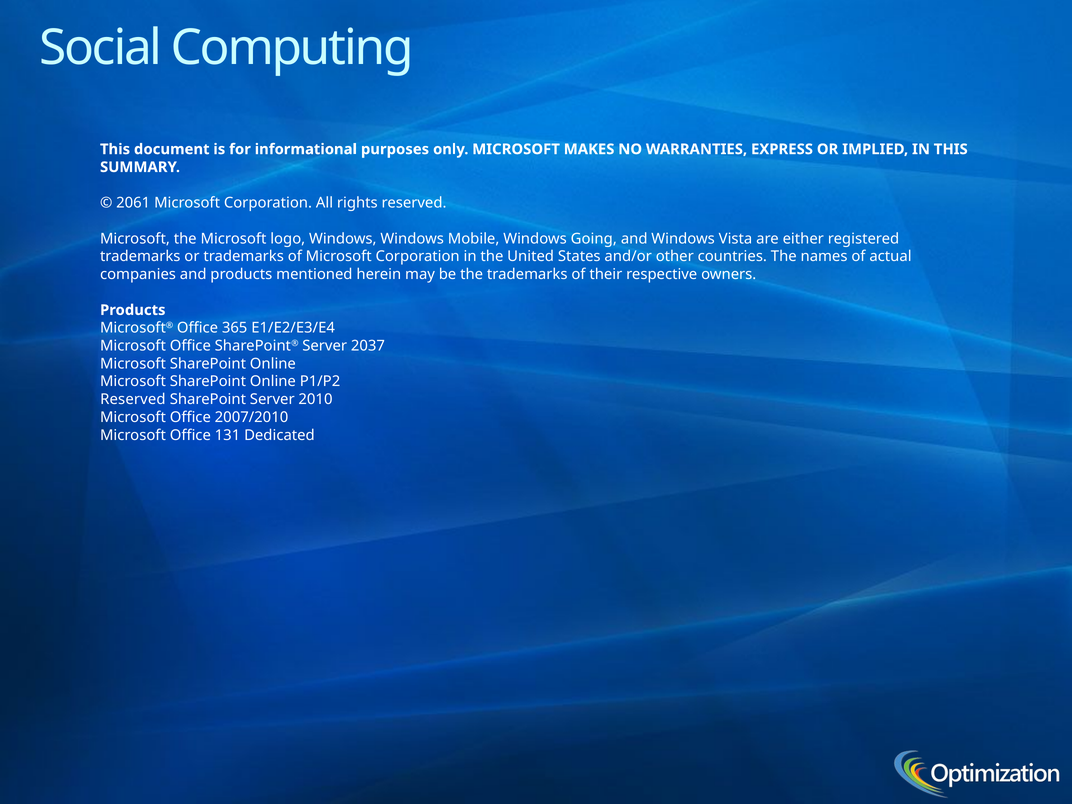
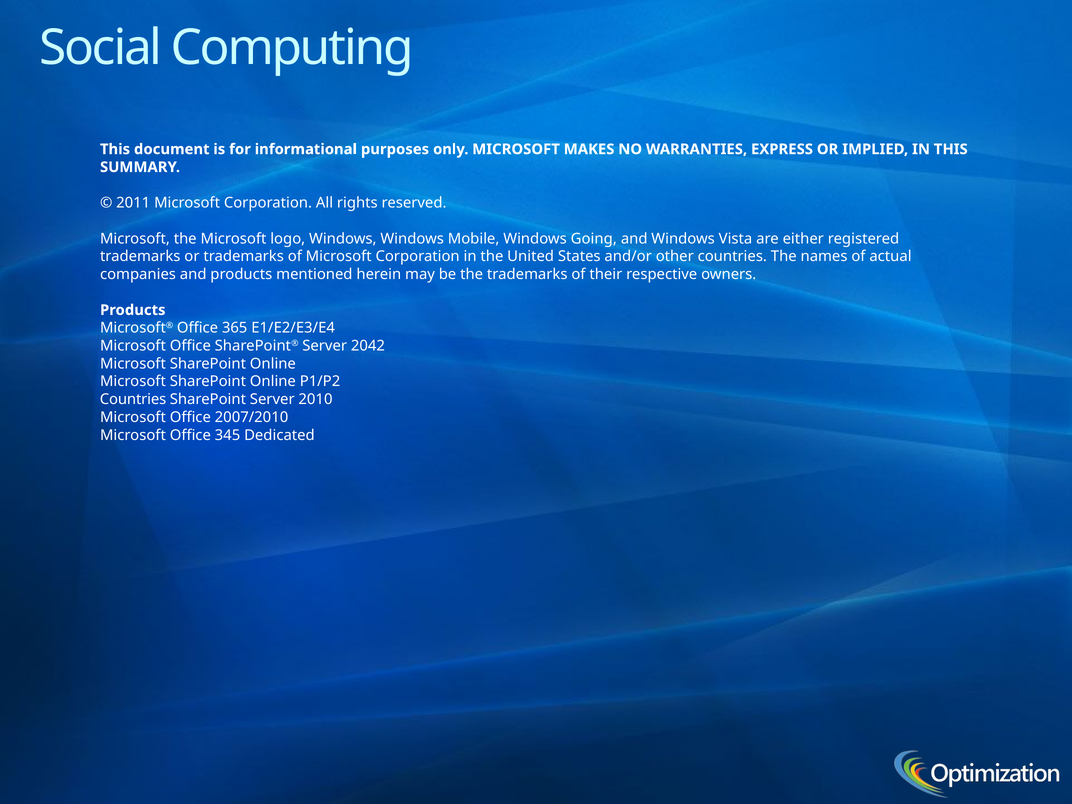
2061: 2061 -> 2011 (133, 203)
2037: 2037 -> 2042 (368, 346)
Reserved: Reserved -> Countries (133, 399)
131: 131 -> 345 (227, 435)
